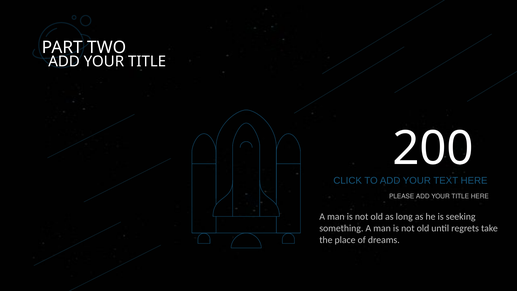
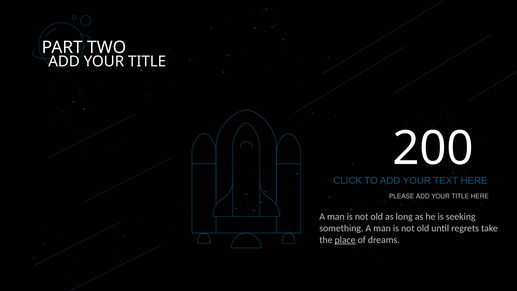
place underline: none -> present (345, 240)
